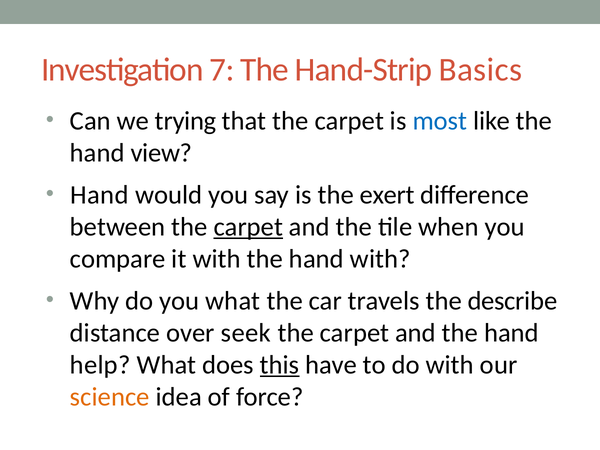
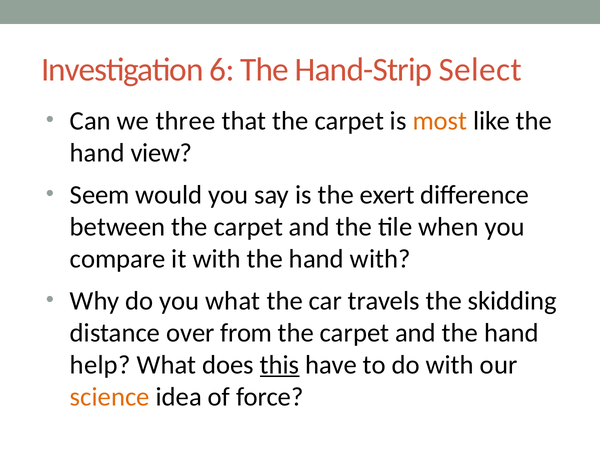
7: 7 -> 6 (222, 70)
Basics: Basics -> Select (480, 70)
trying: trying -> three (185, 121)
most colour: blue -> orange (440, 121)
Hand: Hand -> Seem (100, 195)
carpet underline: present -> none (248, 227)
describe: describe -> skidding (512, 301)
seek: seek -> from (246, 333)
